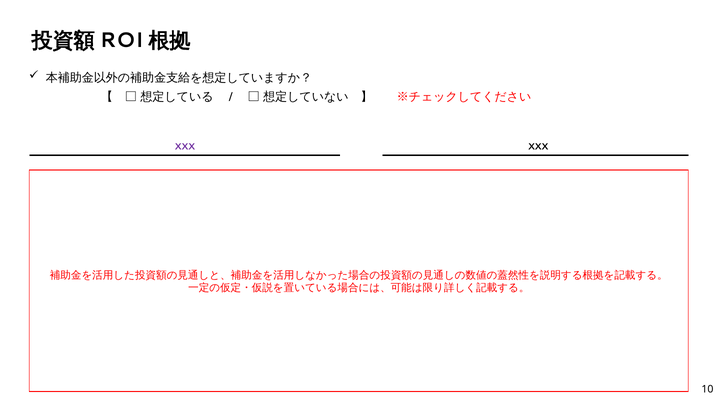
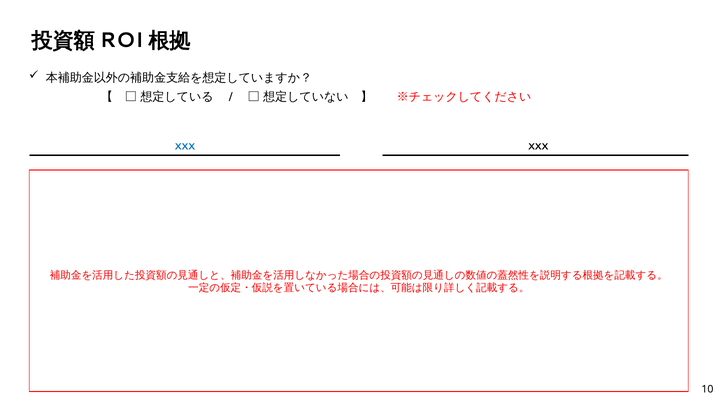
XXX colour: purple -> blue (185, 147)
